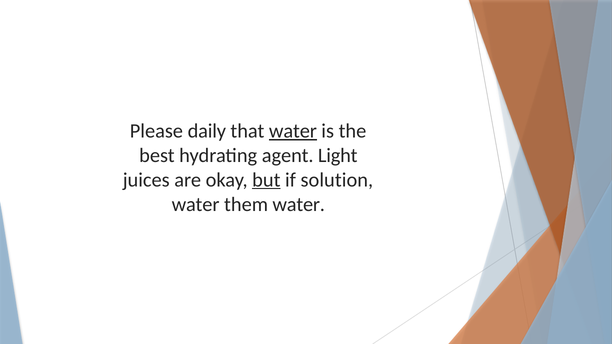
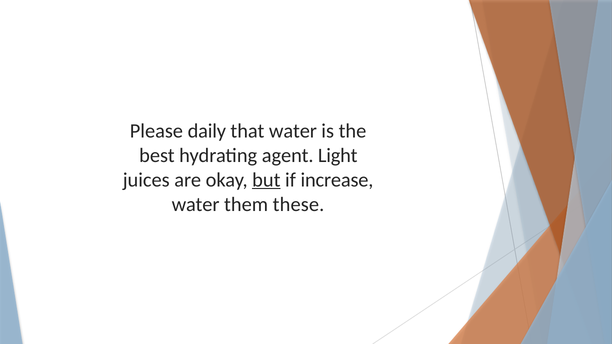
water underline: present -> none (293, 131)
solution: solution -> increase (337, 180)
them water: water -> these (299, 204)
